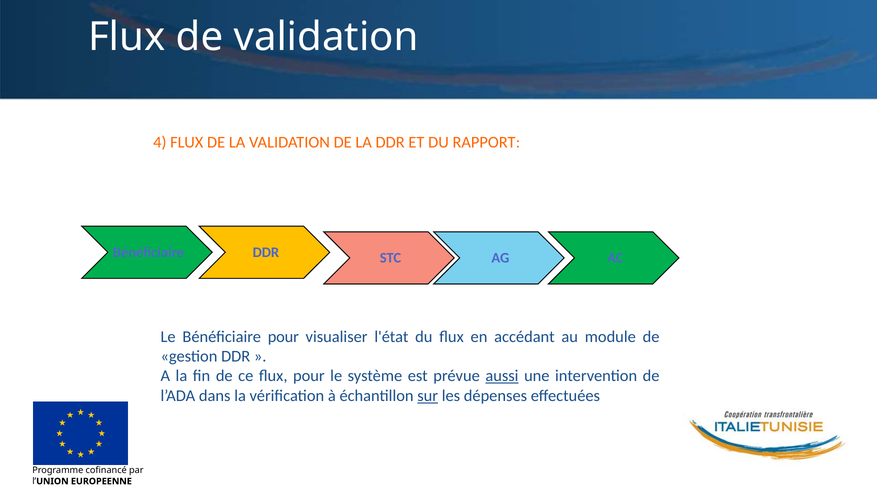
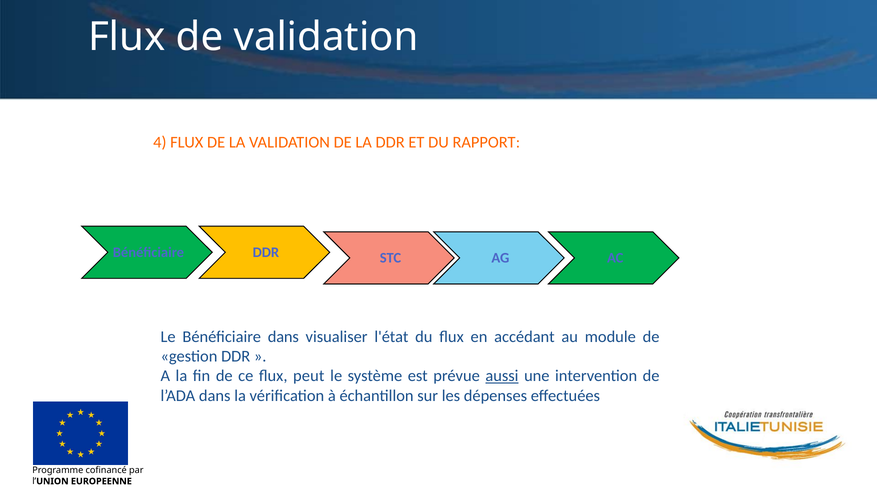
Bénéficiaire pour: pour -> dans (283, 337)
flux pour: pour -> peut (309, 376)
sur underline: present -> none (428, 396)
